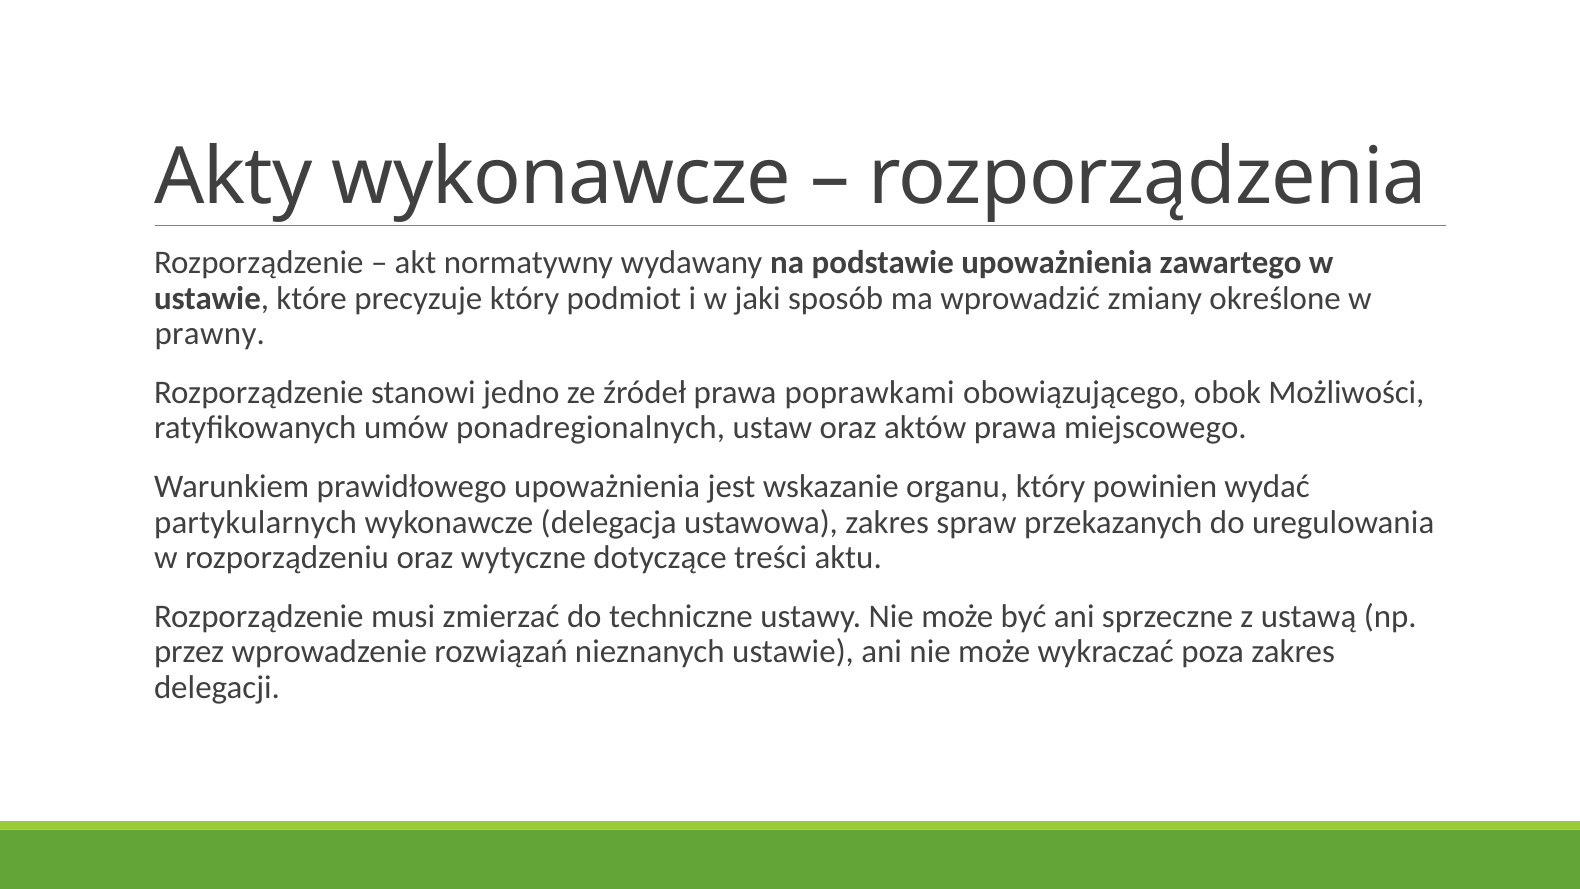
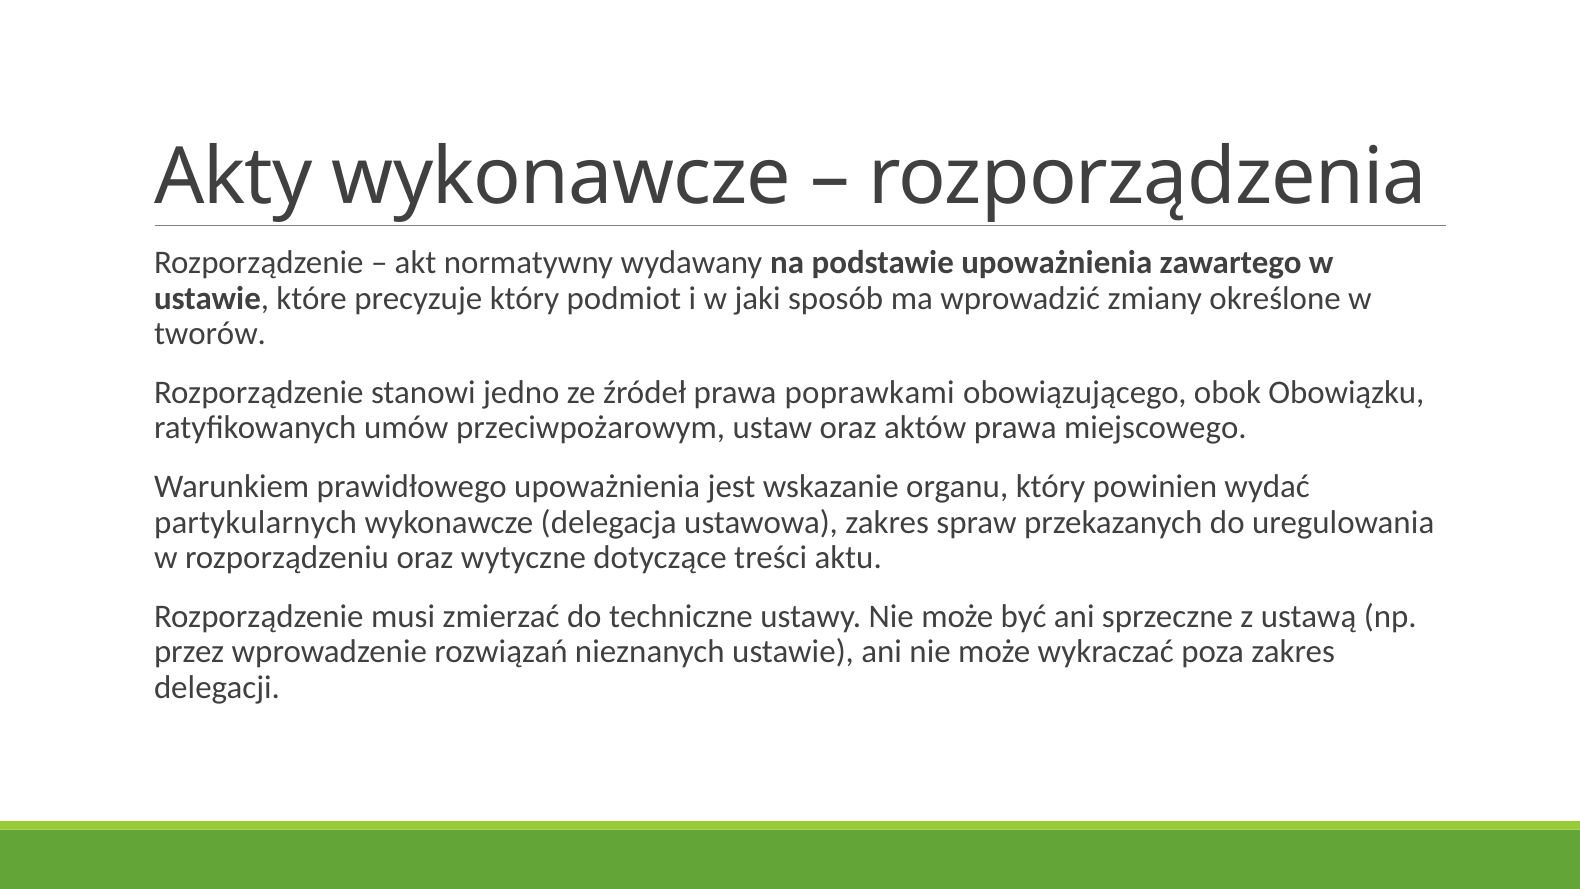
prawny: prawny -> tworów (210, 334)
Możliwości: Możliwości -> Obowiązku (1346, 392)
ponadregionalnych: ponadregionalnych -> przeciwpożarowym (591, 428)
